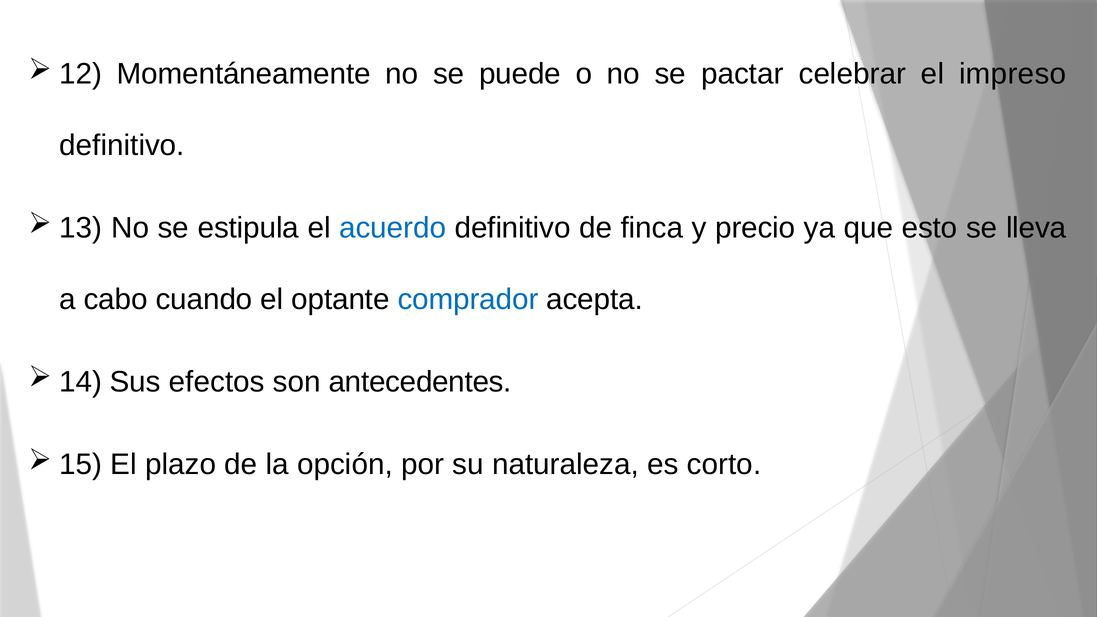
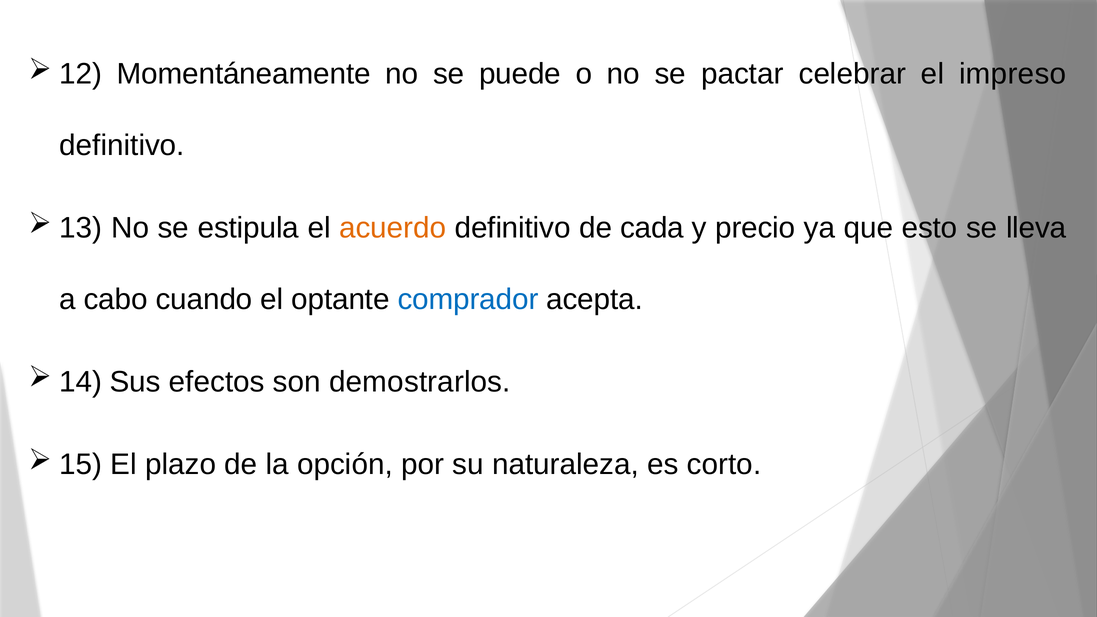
acuerdo colour: blue -> orange (393, 228)
finca: finca -> cada (652, 228)
antecedentes: antecedentes -> demostrarlos (420, 382)
